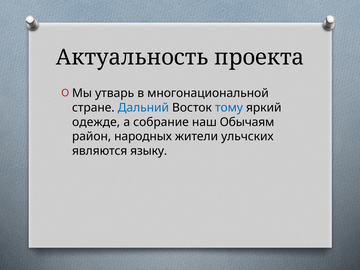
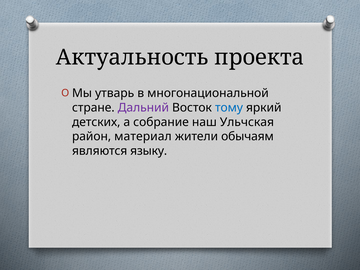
Дальний colour: blue -> purple (143, 108)
одежде: одежде -> детских (96, 122)
Обычаям: Обычаям -> Ульчская (247, 122)
народных: народных -> материал (143, 136)
ульчских: ульчских -> обычаям (247, 136)
